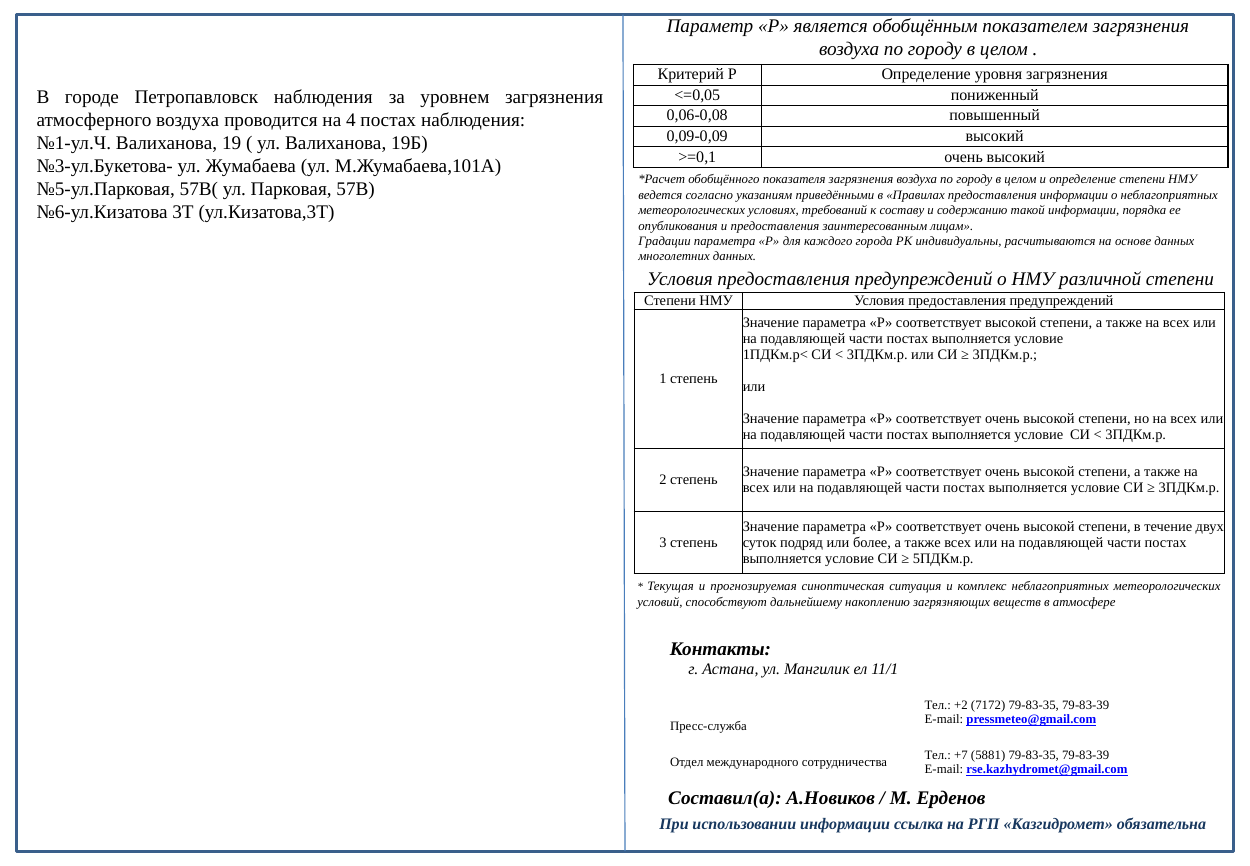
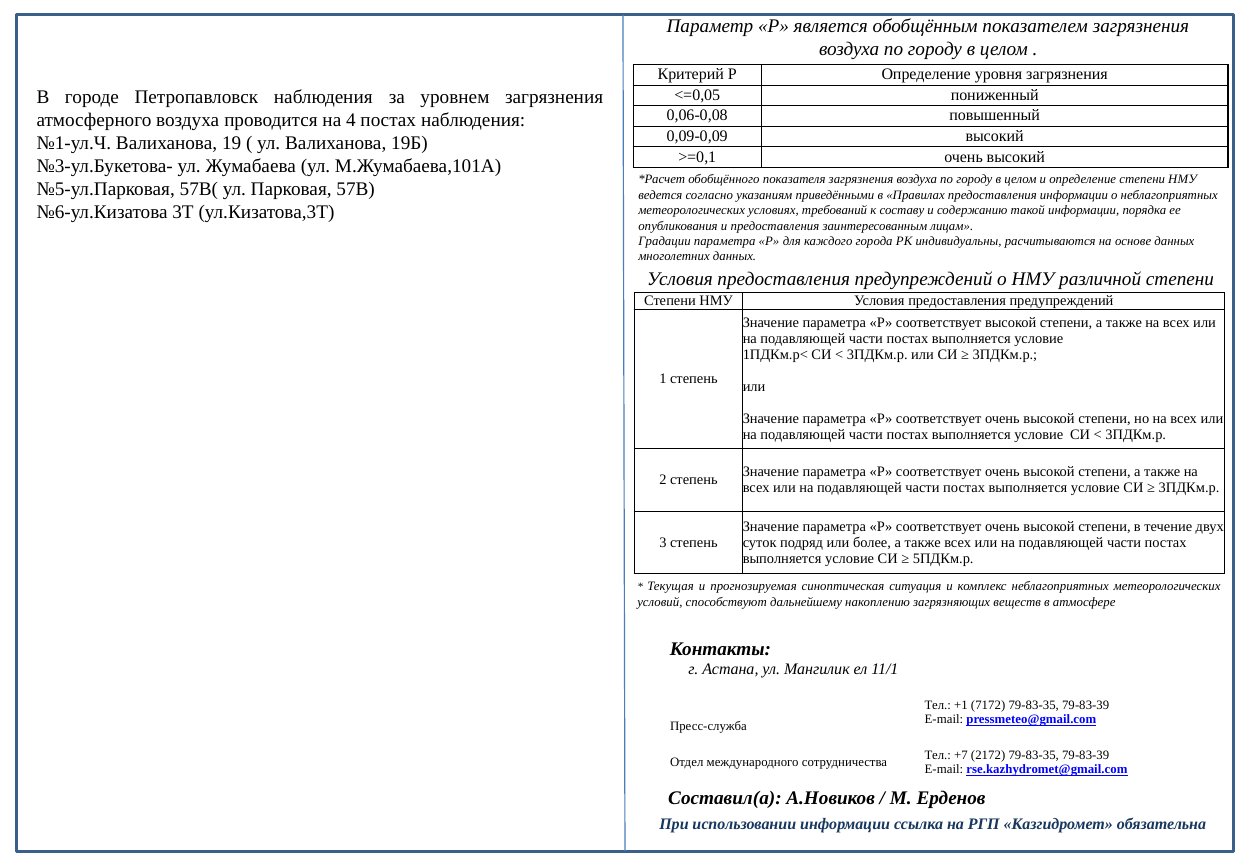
+2: +2 -> +1 (961, 705)
5881: 5881 -> 2172 (988, 754)
